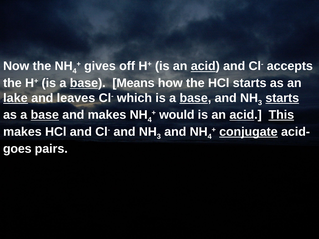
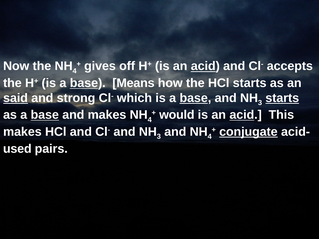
lake: lake -> said (16, 98)
leaves: leaves -> strong (76, 98)
This underline: present -> none (281, 115)
goes: goes -> used (17, 149)
